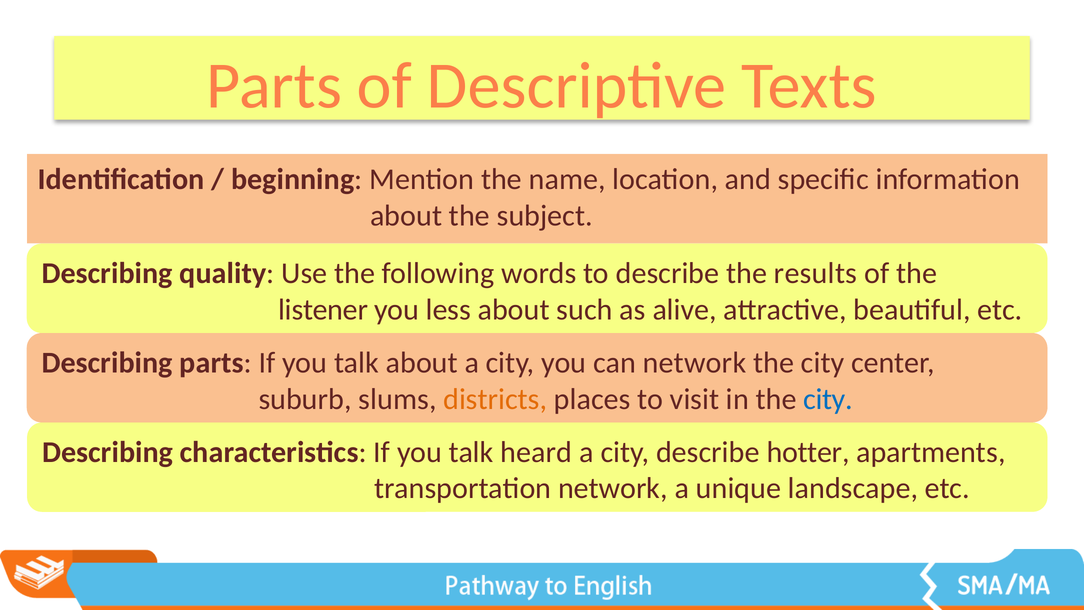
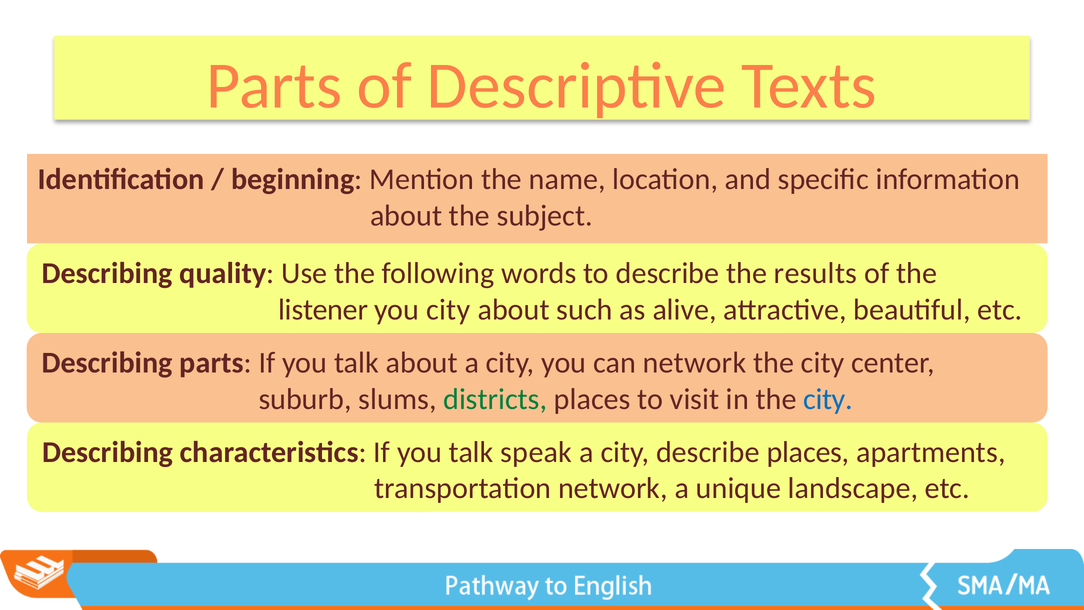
you less: less -> city (448, 309)
districts colour: orange -> green (495, 399)
heard: heard -> speak (536, 452)
describe hotter: hotter -> places (808, 452)
